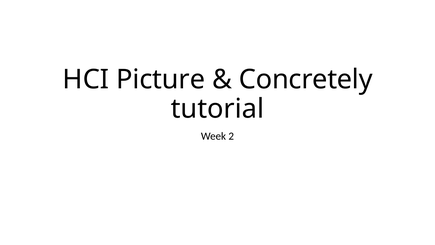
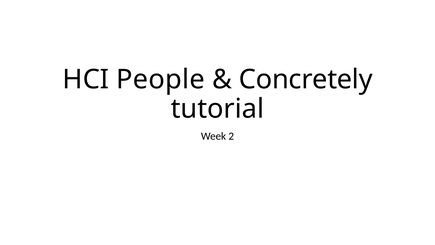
Picture: Picture -> People (160, 79)
